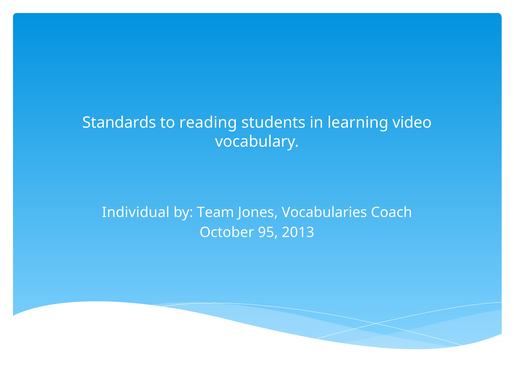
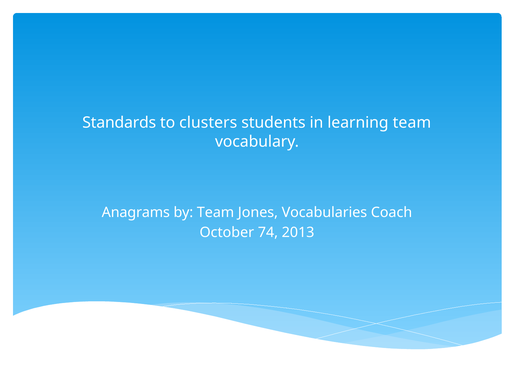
reading: reading -> clusters (208, 123)
learning video: video -> team (412, 123)
Individual: Individual -> Anagrams (136, 212)
95: 95 -> 74 (268, 232)
